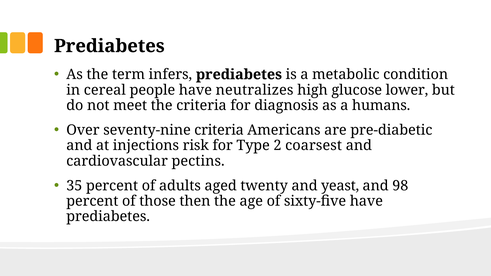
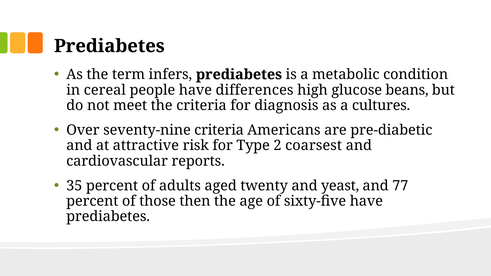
neutralizes: neutralizes -> differences (255, 90)
lower: lower -> beans (407, 90)
humans: humans -> cultures (381, 106)
injections: injections -> attractive (146, 146)
pectins: pectins -> reports (198, 161)
98: 98 -> 77 (400, 186)
